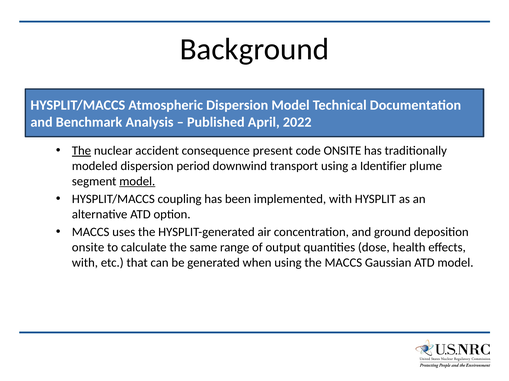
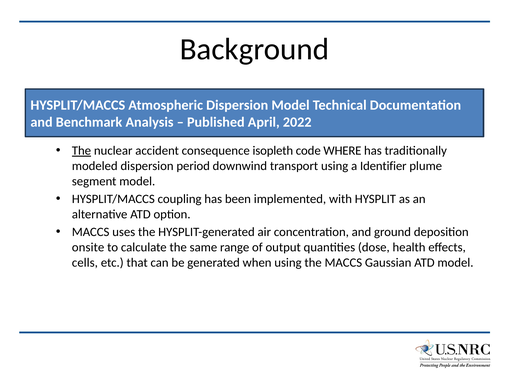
present: present -> isopleth (273, 151)
code ONSITE: ONSITE -> WHERE (342, 151)
model underline: present -> none (137, 182)
with: with -> cells (85, 263)
